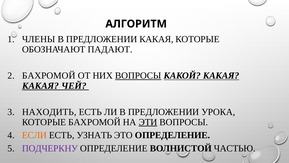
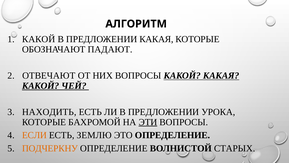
ЧЛЕНЫ: ЧЛЕНЫ -> КАКОЙ (39, 39)
БАХРОМОЙ: БАХРОМОЙ -> ОТВЕЧАЮТ (49, 75)
ВОПРОСЫ underline: present -> none (138, 75)
КАКАЯ: КАКАЯ -> КАКОЙ (41, 86)
УЗНАТЬ: УЗНАТЬ -> ЗЕМЛЮ (94, 135)
ПОДЧЕРКНУ colour: purple -> orange (50, 148)
ЧАСТЬЮ: ЧАСТЬЮ -> СТАРЫХ (235, 148)
